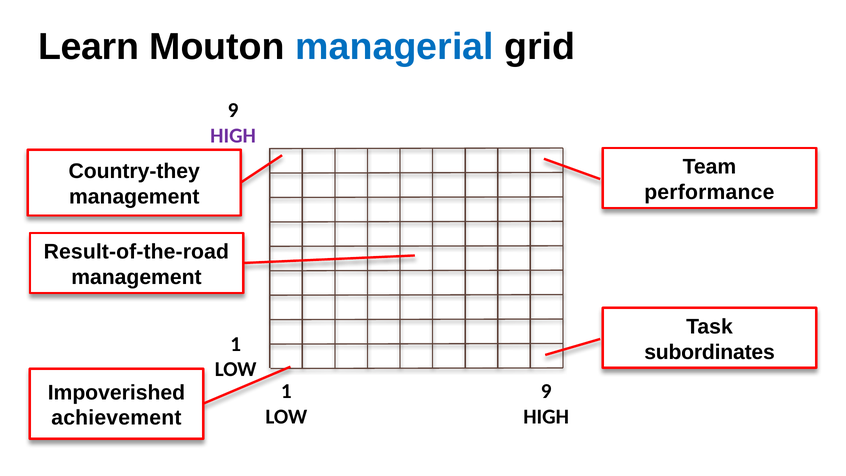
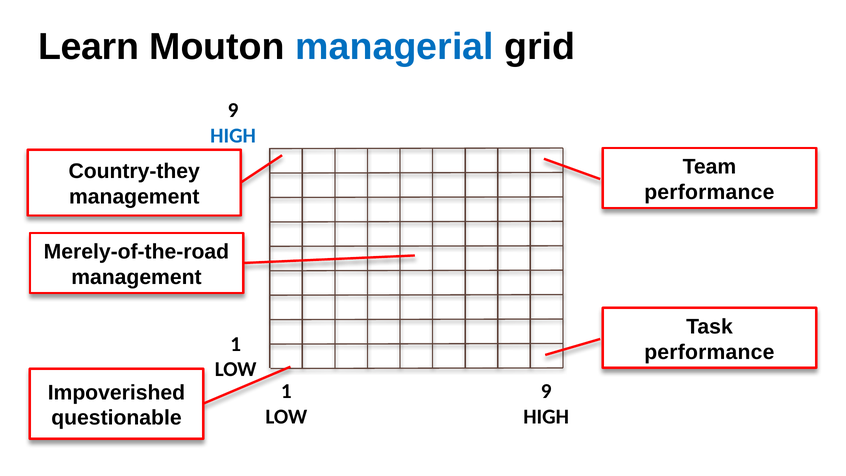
HIGH colour: purple -> blue (233, 136)
Result-of-the-road: Result-of-the-road -> Merely-of-the-road (136, 252)
subordinates: subordinates -> performance (709, 352)
achievement: achievement -> questionable (116, 418)
